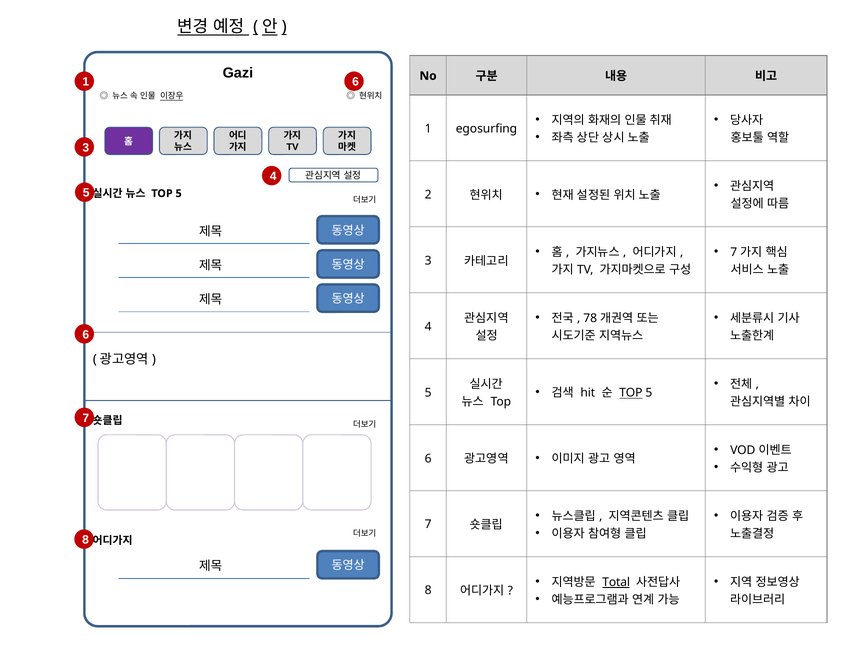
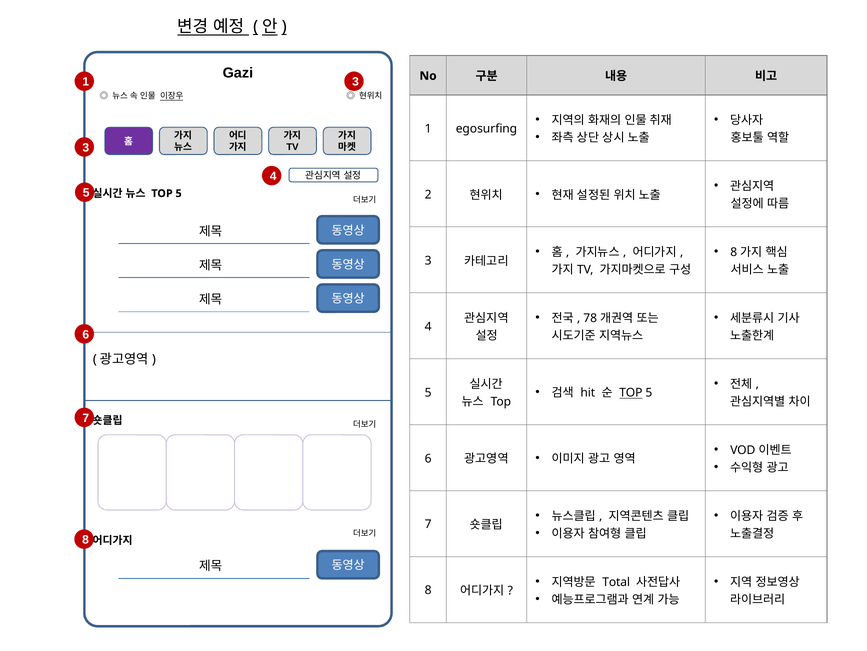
1 6: 6 -> 3 (356, 82)
7: 7 -> 8 (734, 252)
Total underline: present -> none (616, 582)
